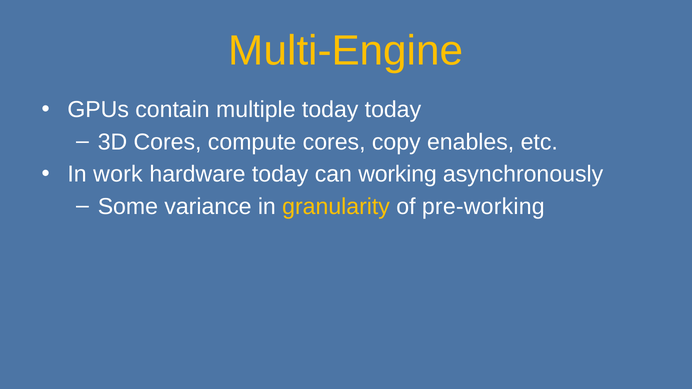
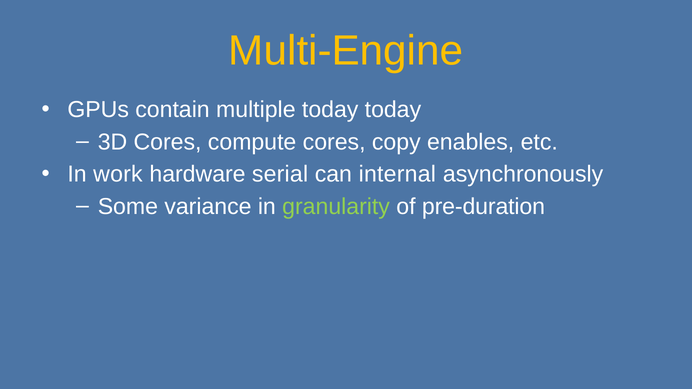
hardware today: today -> serial (280, 174)
working: working -> internal (397, 174)
granularity colour: yellow -> light green (336, 207)
pre-working: pre-working -> pre-duration (483, 207)
